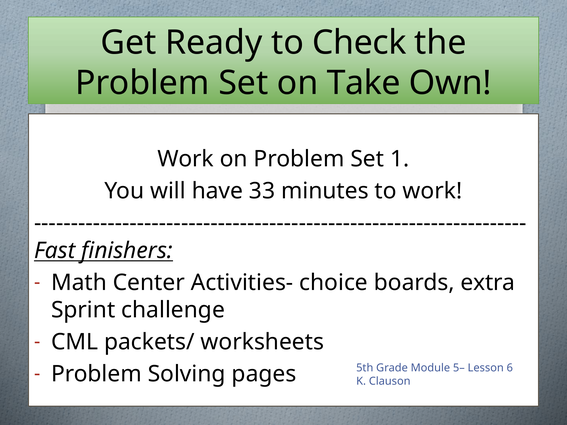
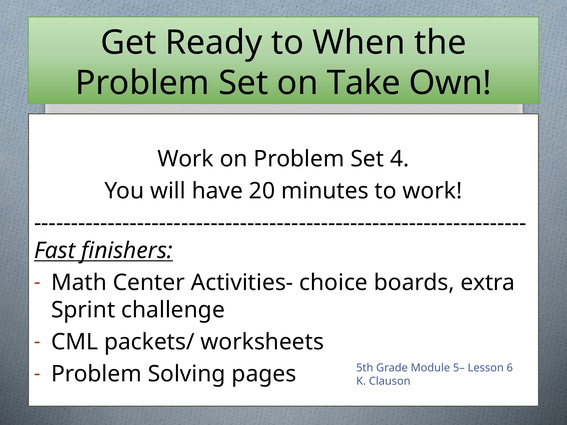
Check: Check -> When (359, 43)
1: 1 -> 4 (400, 159)
33: 33 -> 20 (262, 191)
